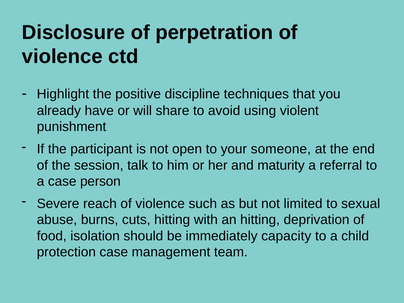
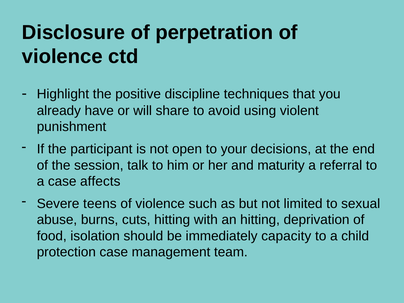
someone: someone -> decisions (281, 149)
person: person -> affects (100, 181)
reach: reach -> teens (100, 204)
